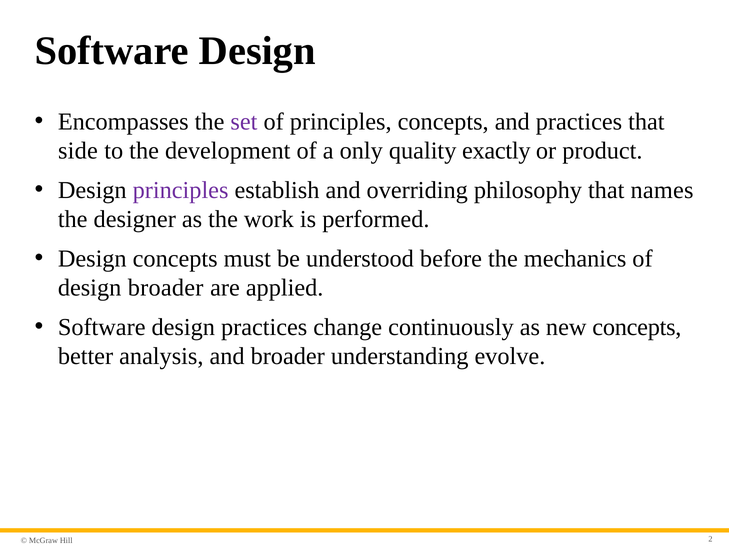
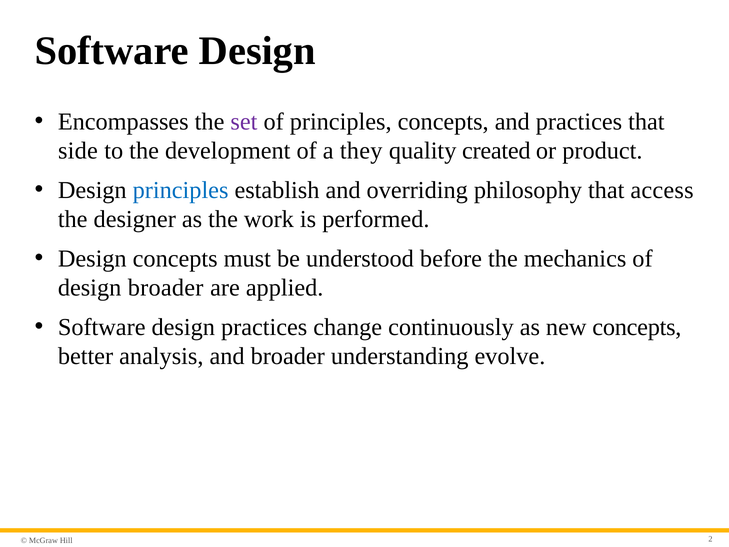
only: only -> they (361, 151)
exactly: exactly -> created (496, 151)
principles colour: purple -> blue (181, 190)
names: names -> access (662, 190)
